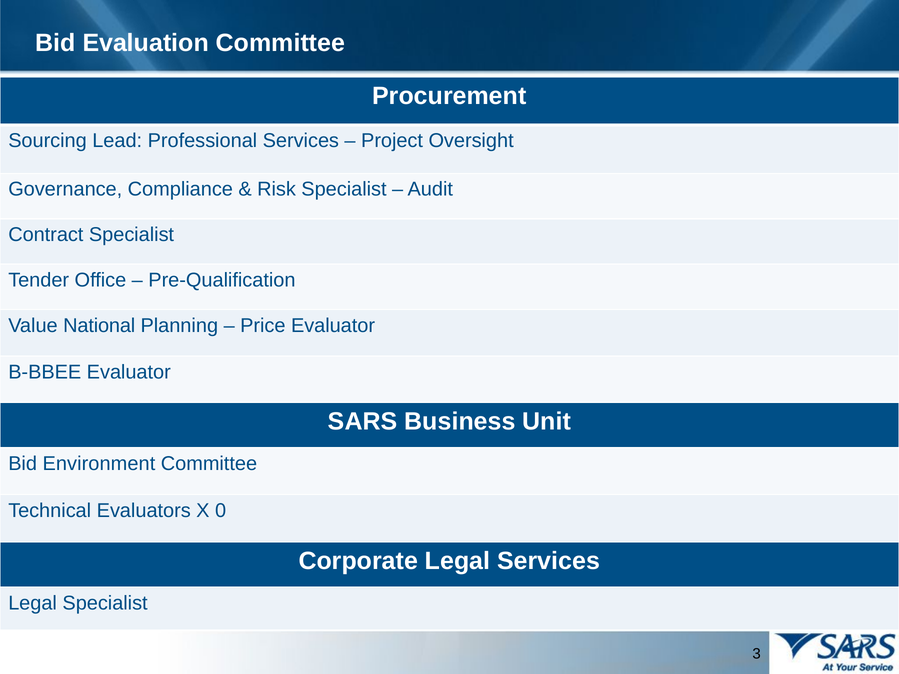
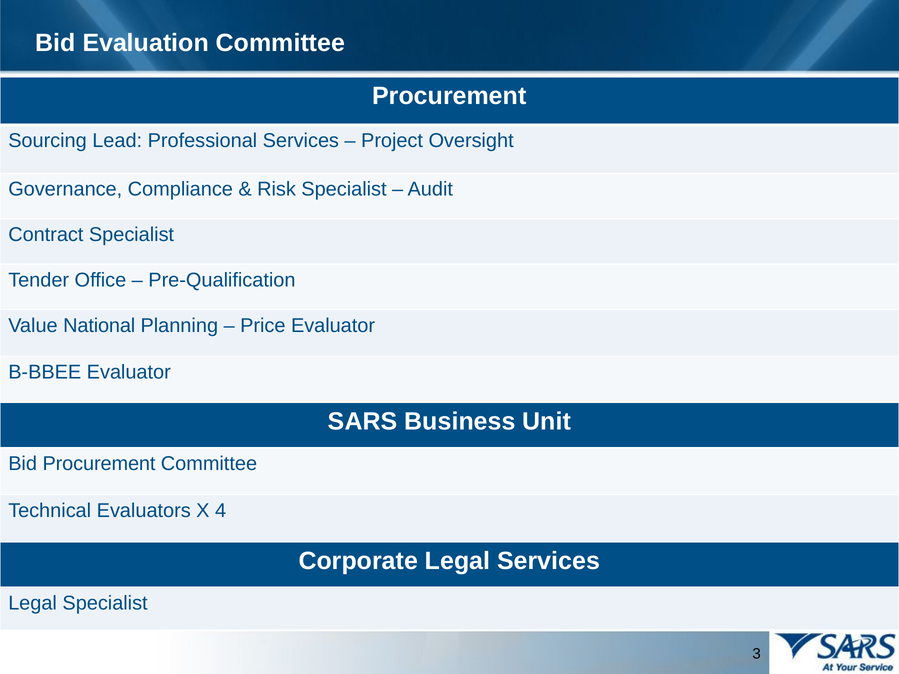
Bid Environment: Environment -> Procurement (99, 464)
0: 0 -> 4 (221, 511)
